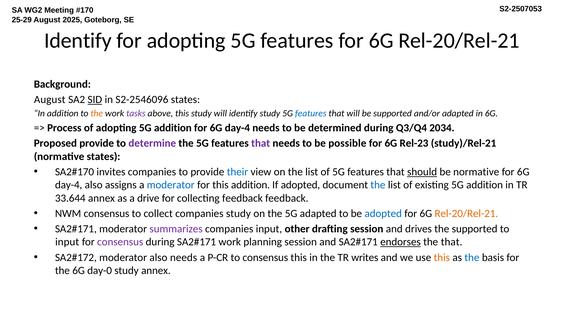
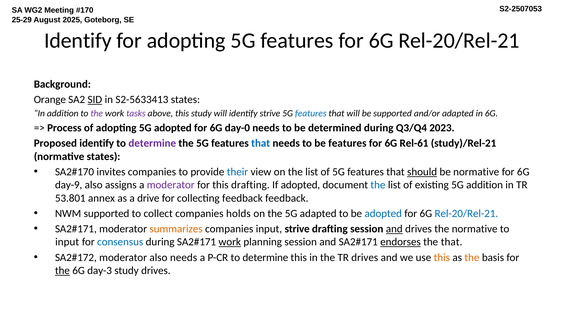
August: August -> Orange (50, 100)
S2-2546096: S2-2546096 -> S2-5633413 (142, 100)
the colour: orange -> purple (97, 114)
identify study: study -> strive (270, 114)
adopting 5G addition: addition -> adopted (173, 128)
day-4: day-4 -> day-0 (237, 128)
2034: 2034 -> 2023 (442, 128)
Proposed provide: provide -> identify (97, 143)
that colour: purple -> blue (261, 143)
be possible: possible -> features (347, 143)
Rel-23: Rel-23 -> Rel-61 (414, 143)
day-4: day-4 -> day-9 (69, 185)
moderator colour: blue -> purple (171, 185)
this addition: addition -> drafting (250, 185)
33.644: 33.644 -> 53.801 (70, 198)
NWM consensus: consensus -> supported (107, 214)
companies study: study -> holds (238, 214)
Rel-20/Rel-21 colour: orange -> blue (466, 214)
summarizes colour: purple -> orange (176, 229)
input other: other -> strive (297, 229)
and underline: none -> present (394, 229)
the supported: supported -> normative (475, 229)
consensus colour: purple -> blue (120, 242)
work underline: none -> present (230, 242)
P-CR to consensus: consensus -> determine (265, 258)
TR writes: writes -> drives (365, 258)
the colour: blue -> orange (472, 258)
the underline: none -> present (62, 271)
day-0: day-0 -> day-3 (100, 271)
study annex: annex -> drives (156, 271)
